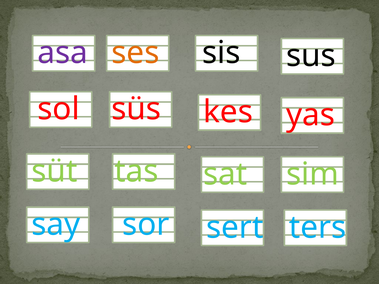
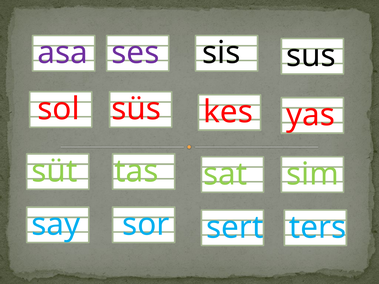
ses colour: orange -> purple (135, 53)
